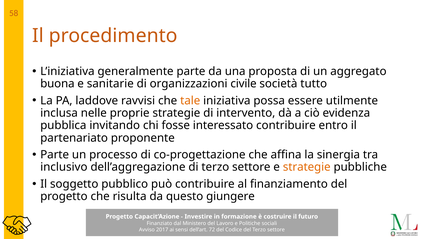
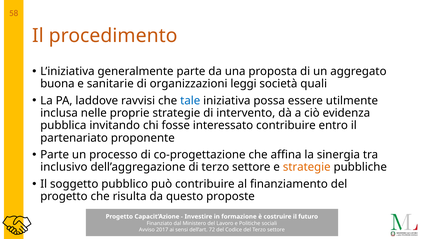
civile: civile -> leggi (244, 84)
tutto: tutto -> quali (314, 84)
tale colour: orange -> blue (190, 100)
giungere: giungere -> proposte (230, 196)
